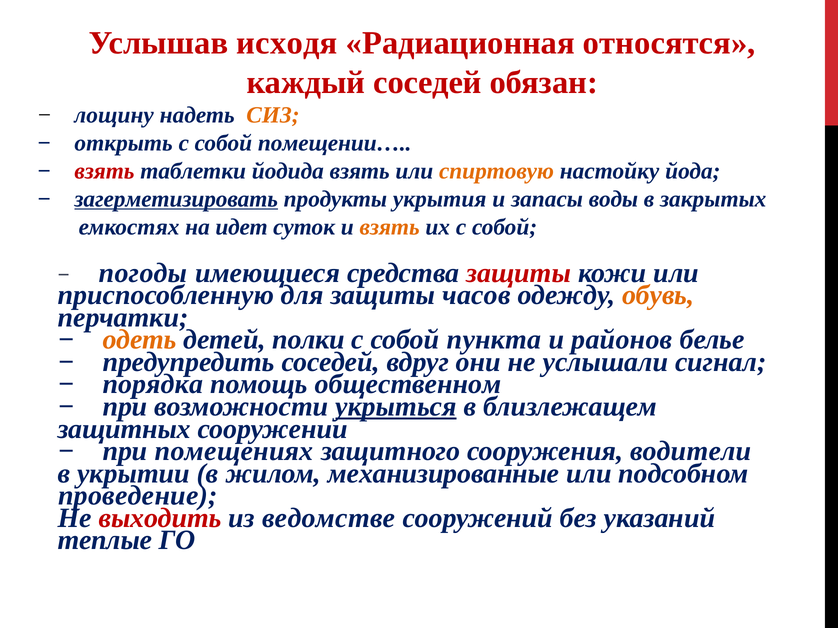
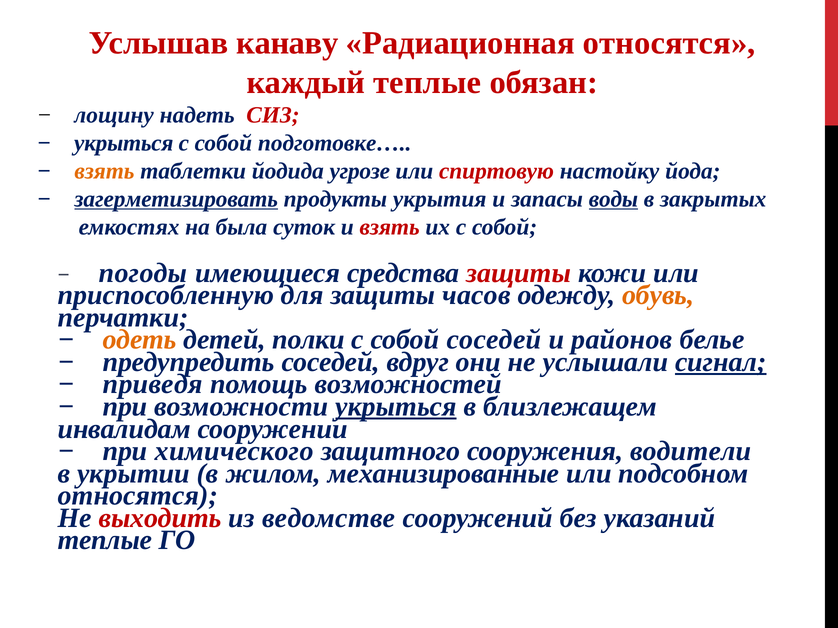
исходя: исходя -> канаву (287, 43)
каждый соседей: соседей -> теплые (427, 82)
СИЗ colour: orange -> red (273, 115)
открыть: открыть -> укрыться (124, 143)
помещении…: помещении… -> подготовке… (335, 143)
взять colour: red -> orange (104, 171)
йодида взять: взять -> угрозе (360, 171)
спиртовую colour: orange -> red (497, 171)
воды underline: none -> present (613, 199)
идет: идет -> была (241, 227)
взять colour: orange -> red (390, 227)
собой пункта: пункта -> соседей (494, 340)
сигнал underline: none -> present (721, 362)
порядка: порядка -> приведя (153, 385)
общественном: общественном -> возможностей (408, 385)
защитных: защитных -> инвалидам (124, 429)
помещениях: помещениях -> химического (234, 451)
проведение: проведение -> относятся (138, 496)
